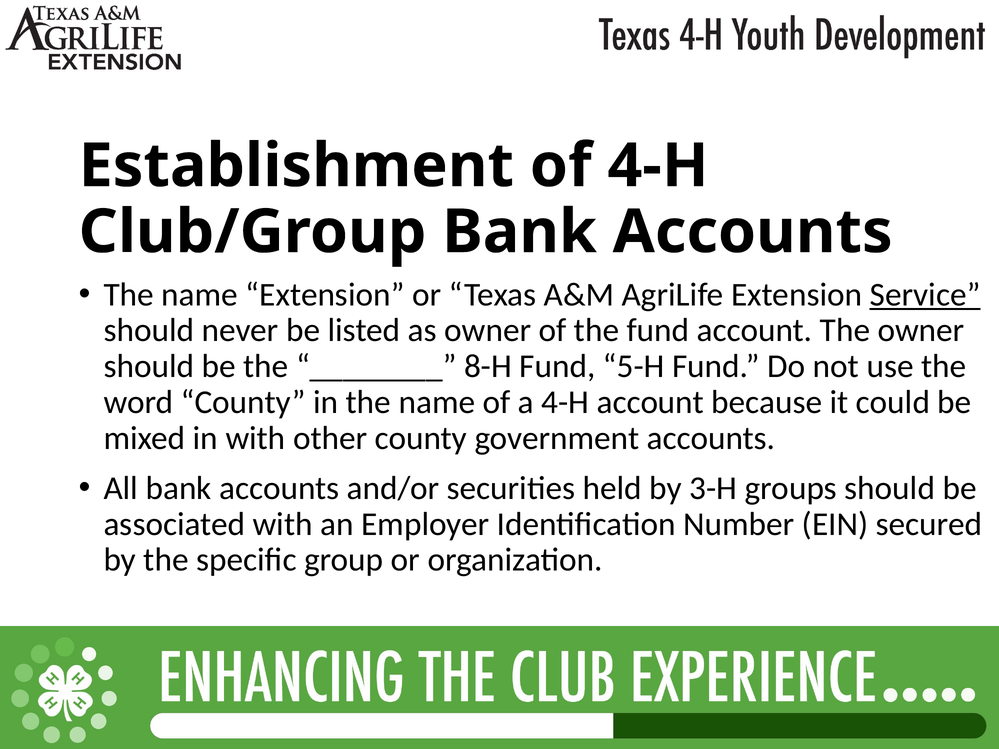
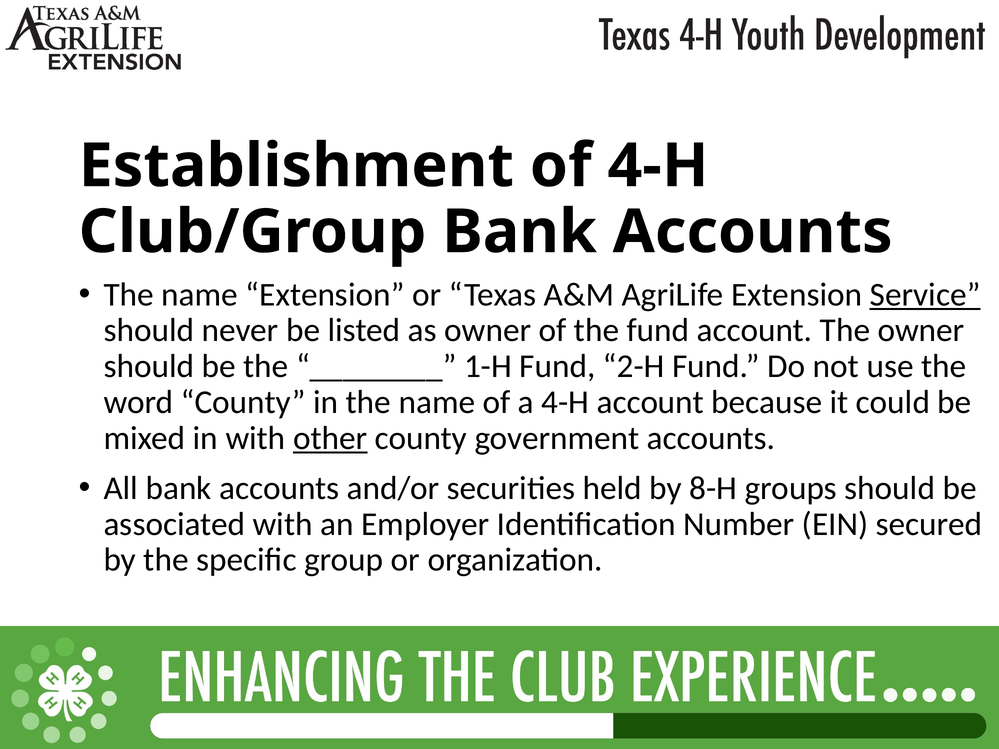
8-H: 8-H -> 1-H (488, 367)
5-H: 5-H -> 2-H (634, 367)
other underline: none -> present (330, 438)
3-H: 3-H -> 8-H (713, 488)
